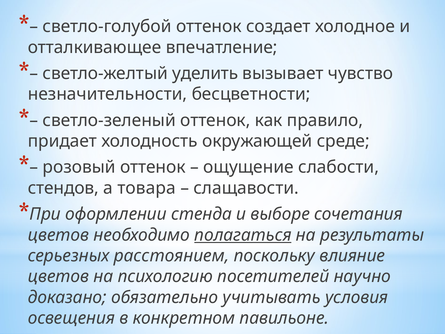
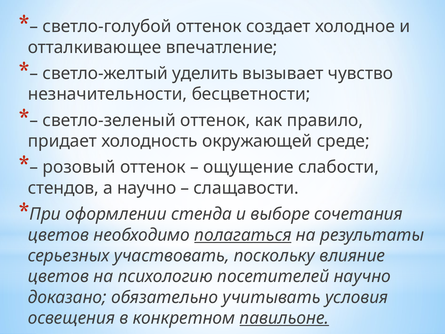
а товара: товара -> научно (147, 188)
расстоянием: расстоянием -> участвовать (172, 256)
павильоне underline: none -> present (284, 318)
